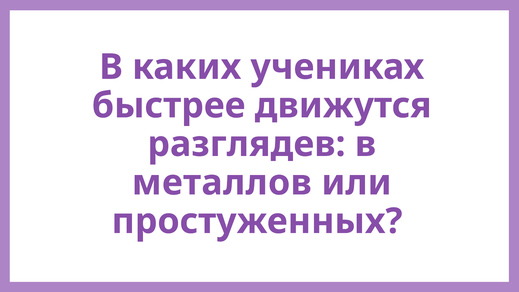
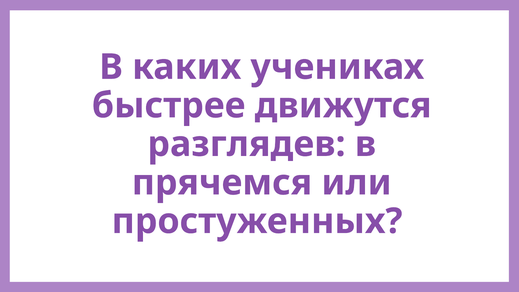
металлов: металлов -> прячемся (222, 183)
